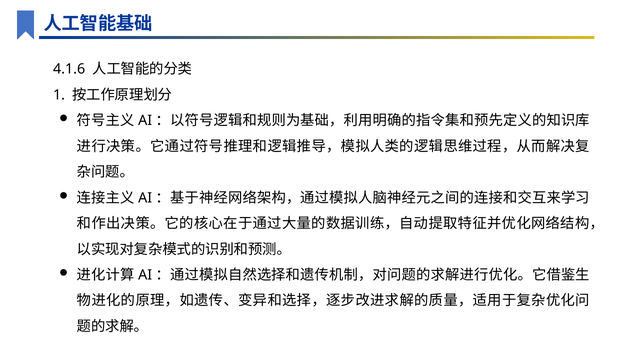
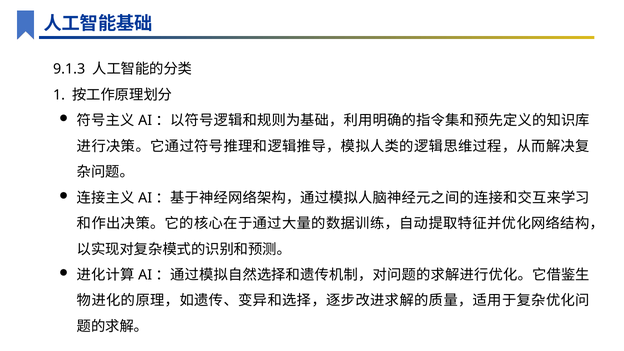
4.1.6: 4.1.6 -> 9.1.3 (69, 69)
